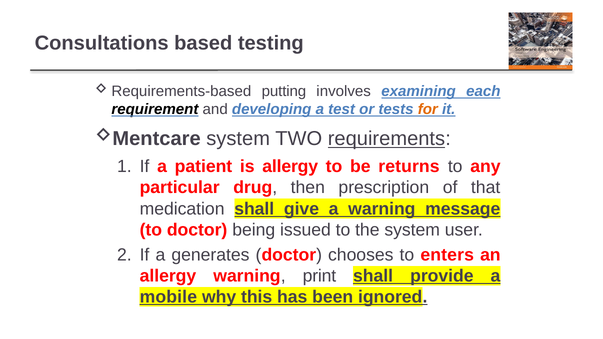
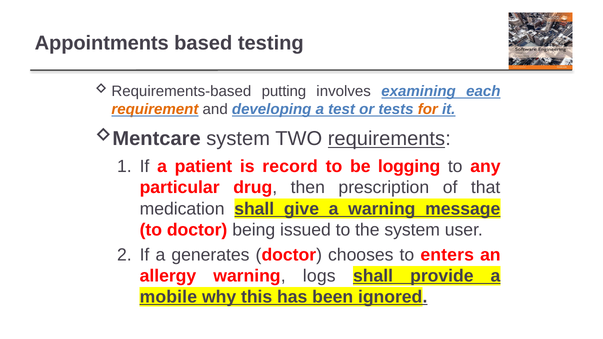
Consultations: Consultations -> Appointments (102, 43)
requirement colour: black -> orange (155, 110)
is allergy: allergy -> record (290, 167)
returns: returns -> logging (409, 167)
print: print -> logs (319, 276)
